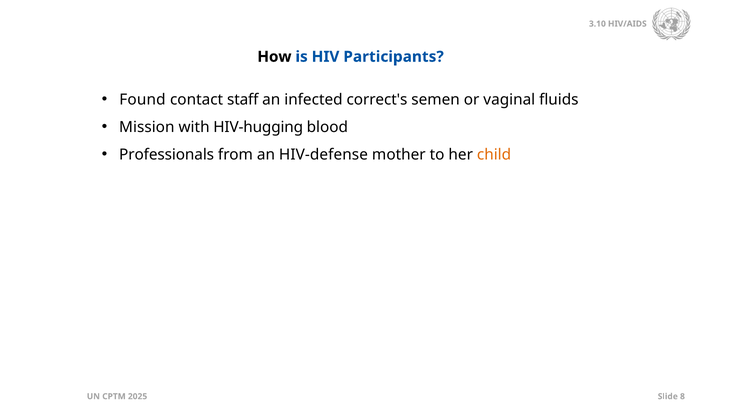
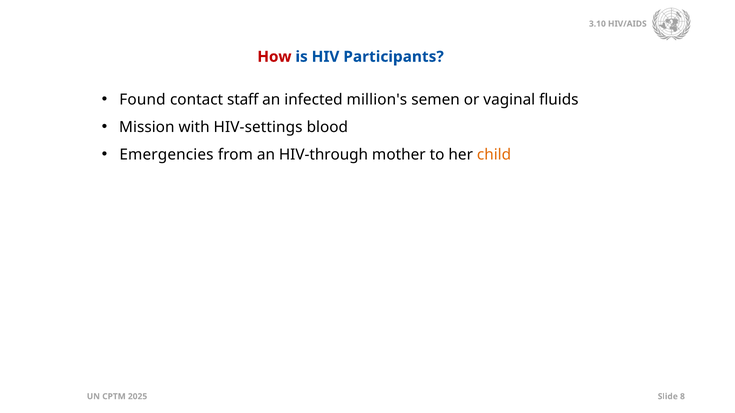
How colour: black -> red (274, 57)
correct's: correct's -> million's (377, 100)
HIV-hugging: HIV-hugging -> HIV-settings (258, 127)
Professionals: Professionals -> Emergencies (166, 155)
HIV-defense: HIV-defense -> HIV-through (323, 155)
